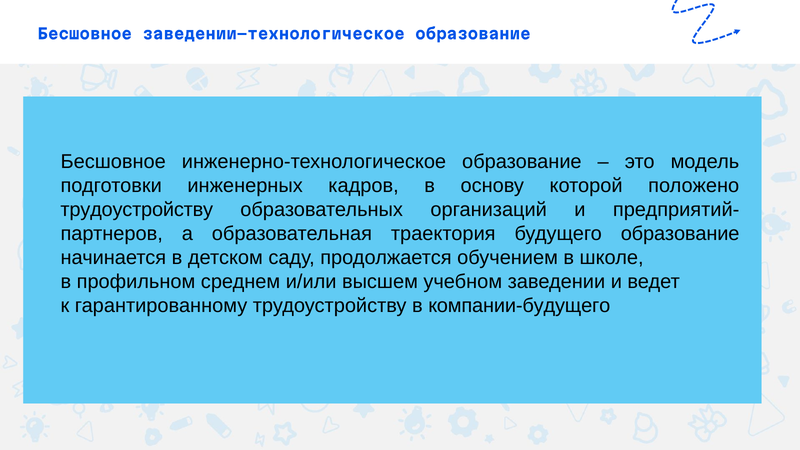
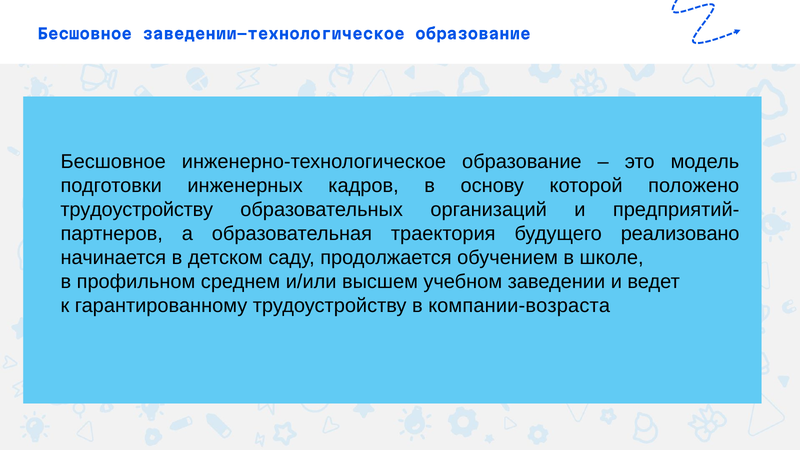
будущего образование: образование -> реализовано (680, 234)
компании-будущего: компании-будущего -> компании-возраста (519, 306)
